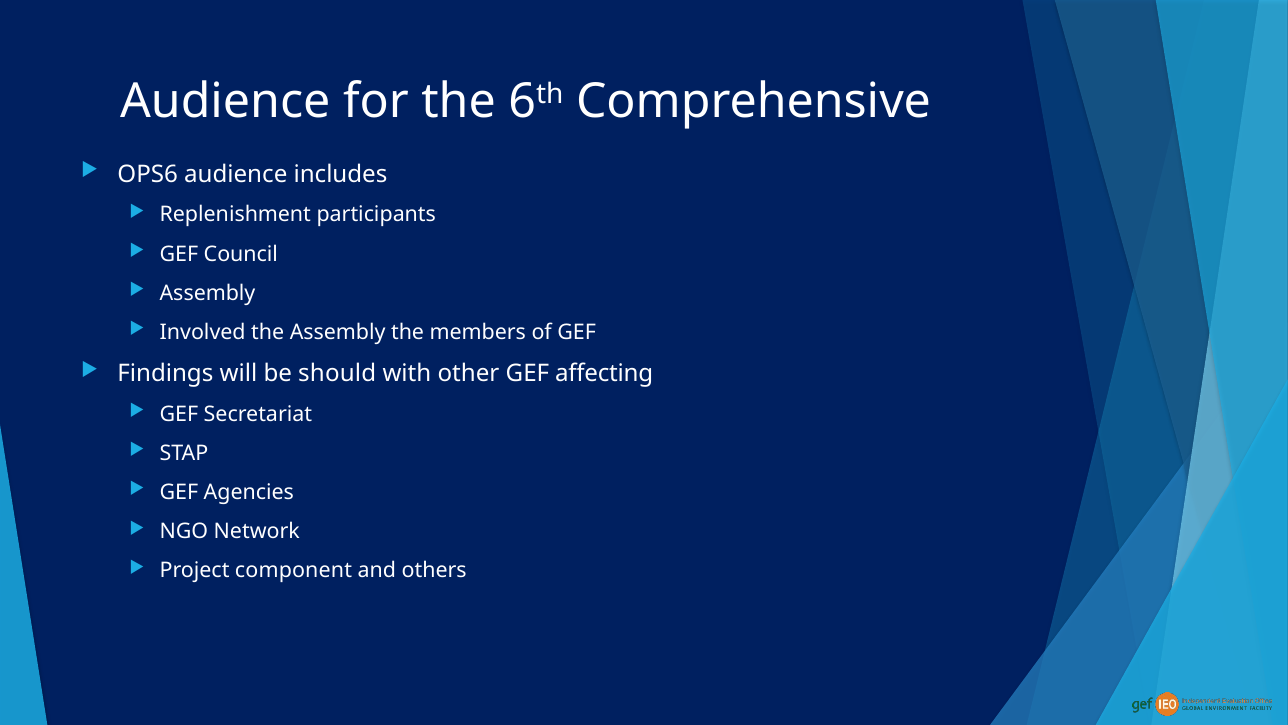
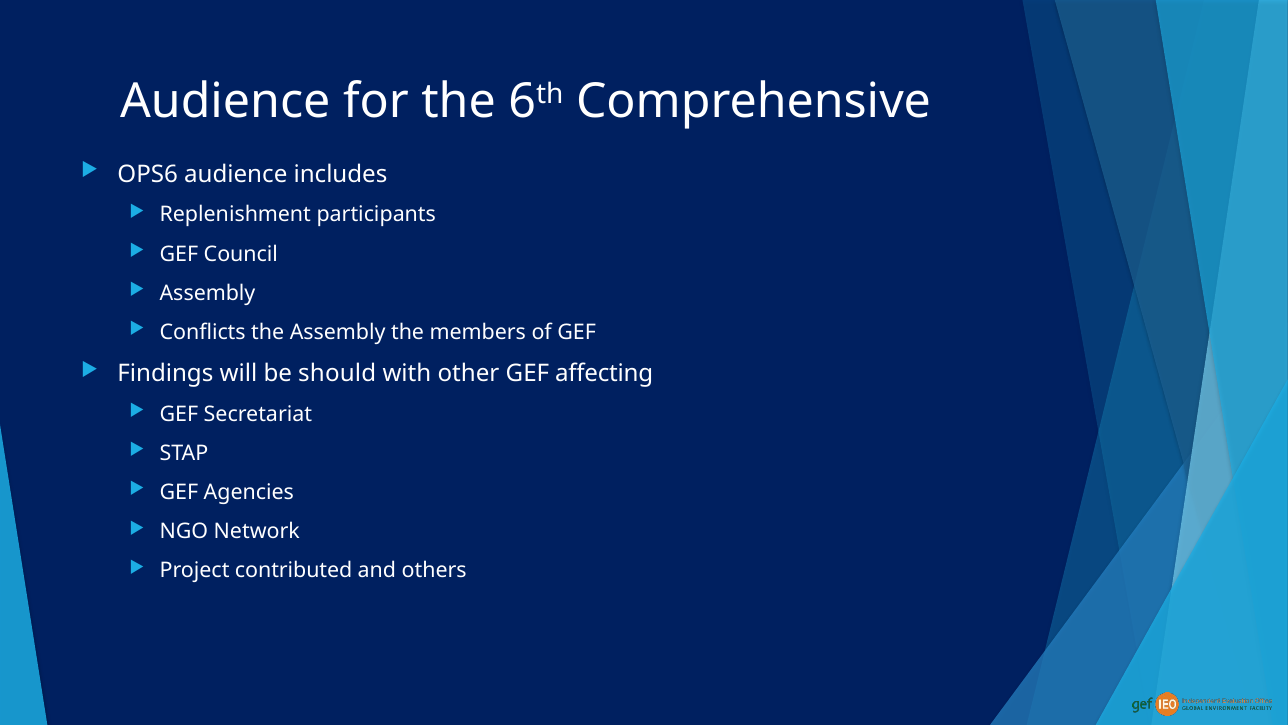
Involved: Involved -> Conflicts (203, 332)
component: component -> contributed (294, 570)
